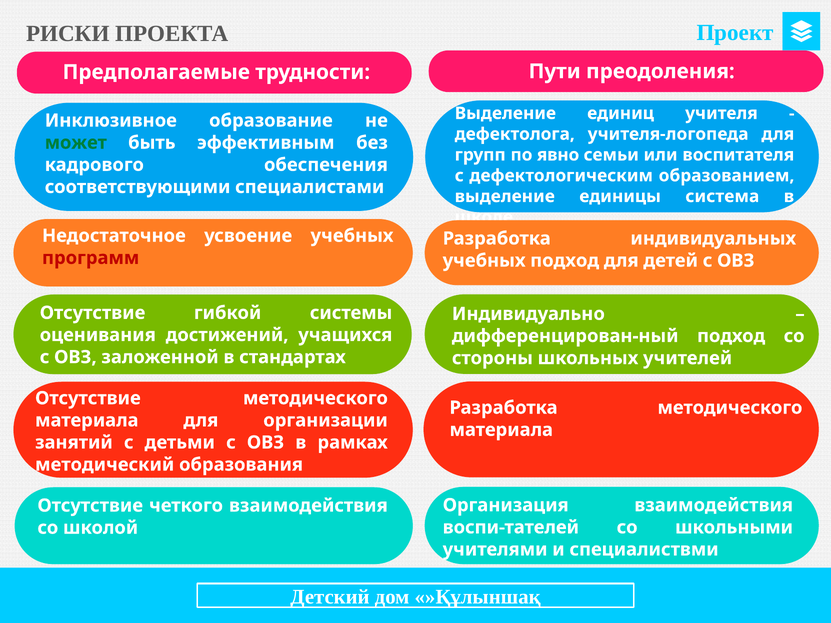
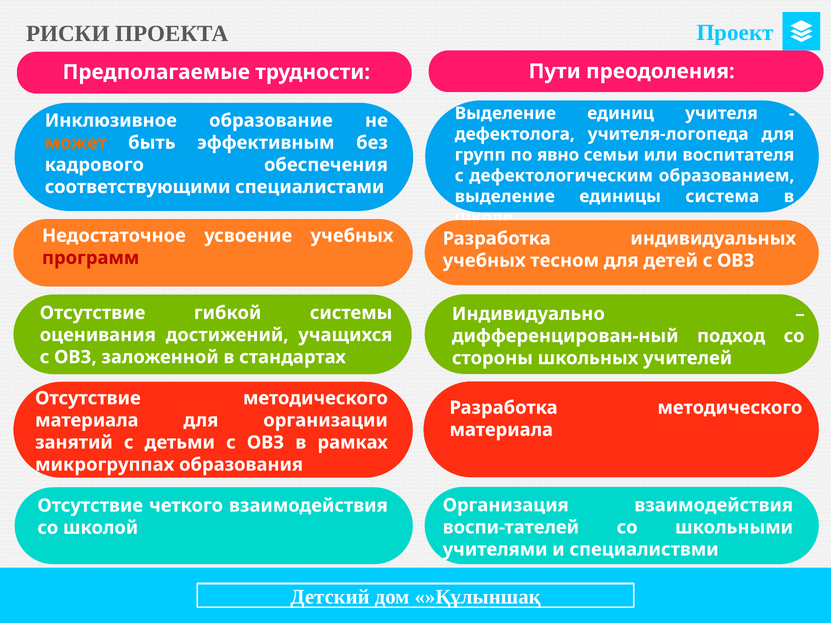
может colour: green -> orange (76, 143)
учебных подход: подход -> тесном (565, 261)
методический: методический -> микрогруппах (105, 465)
